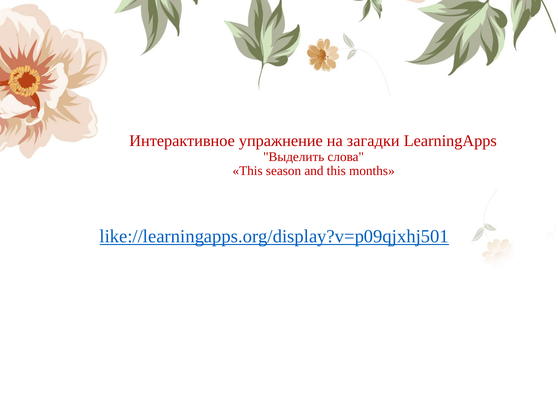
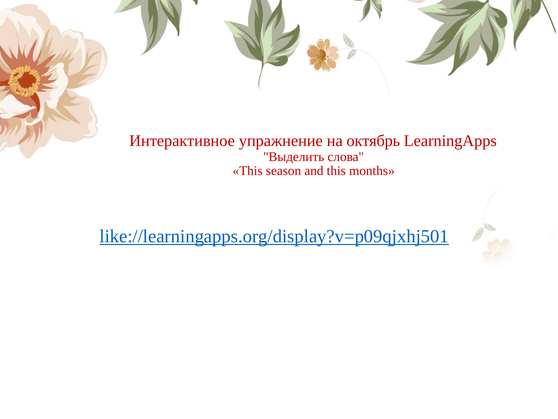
загадки: загадки -> октябрь (373, 141)
